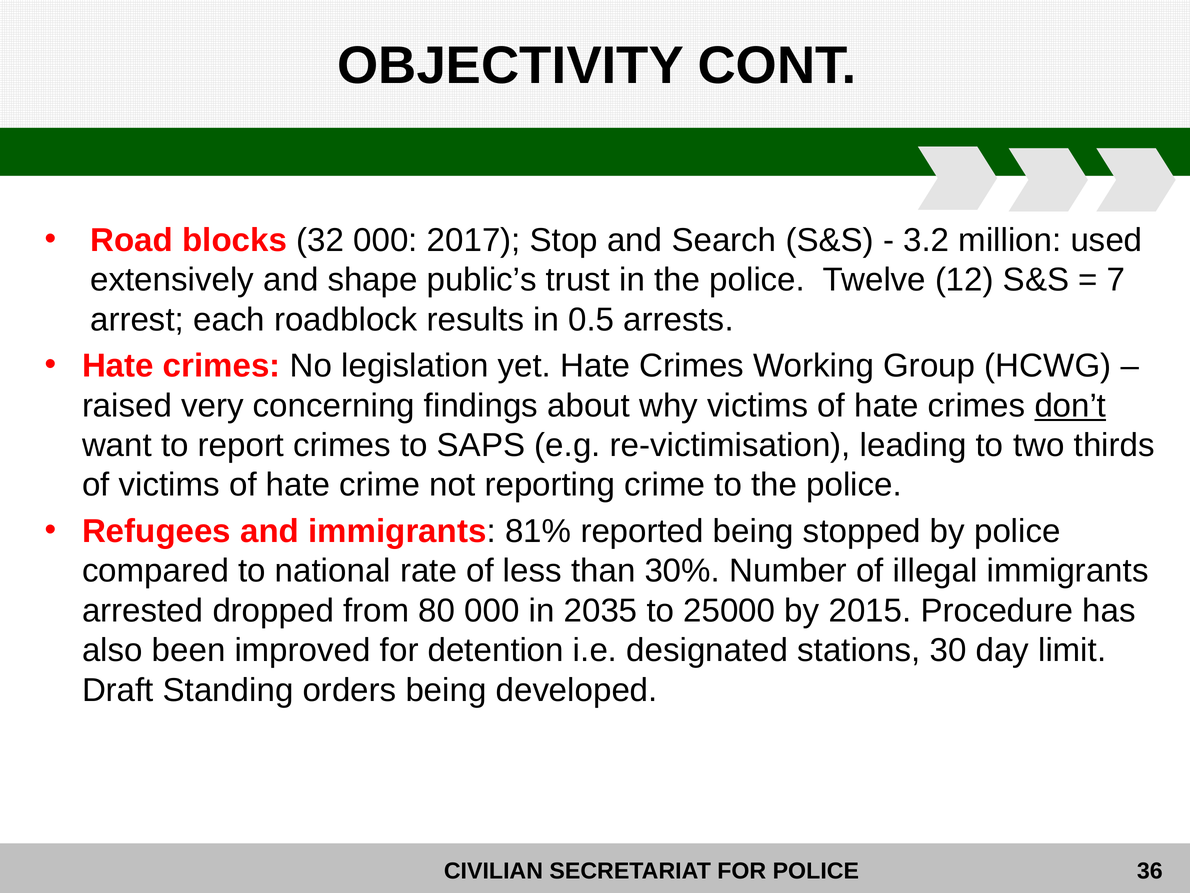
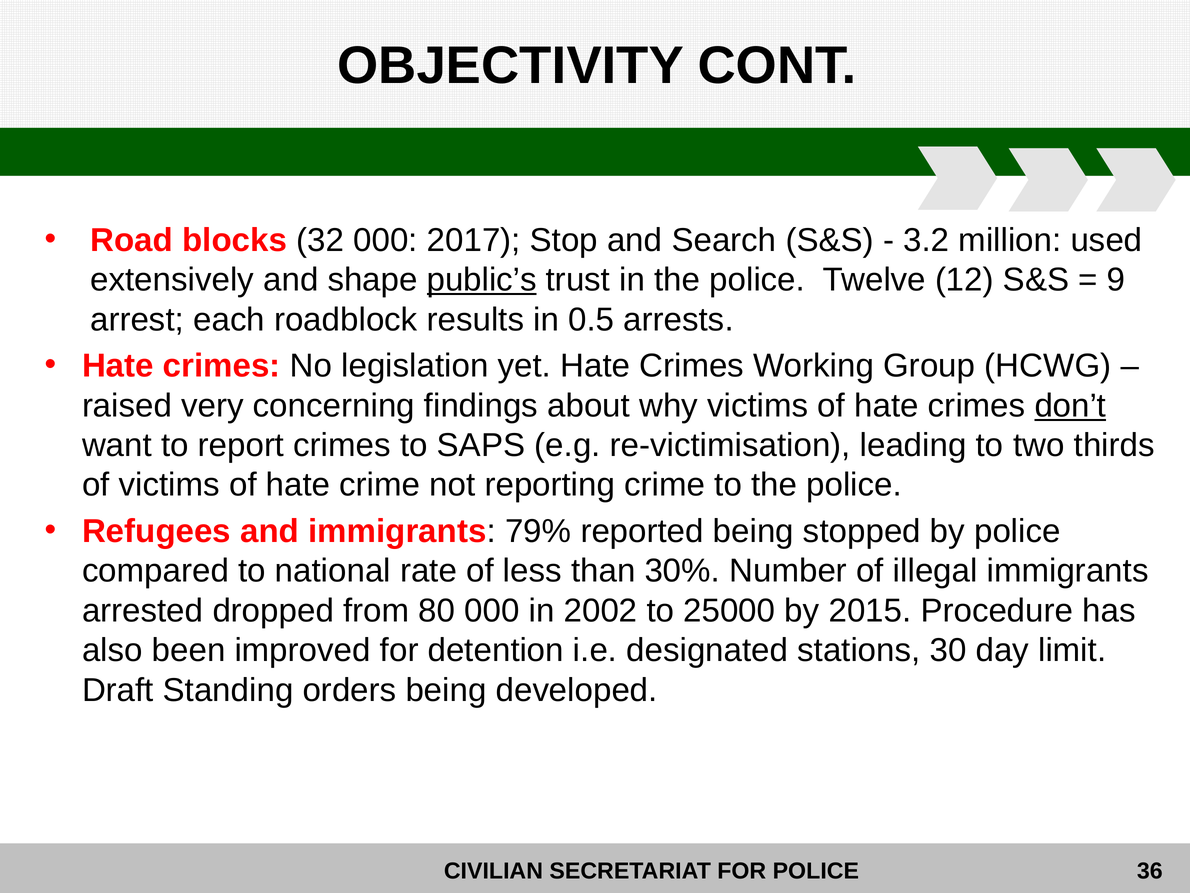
public’s underline: none -> present (482, 280)
7: 7 -> 9 (1116, 280)
81%: 81% -> 79% (538, 531)
2035: 2035 -> 2002 (601, 610)
